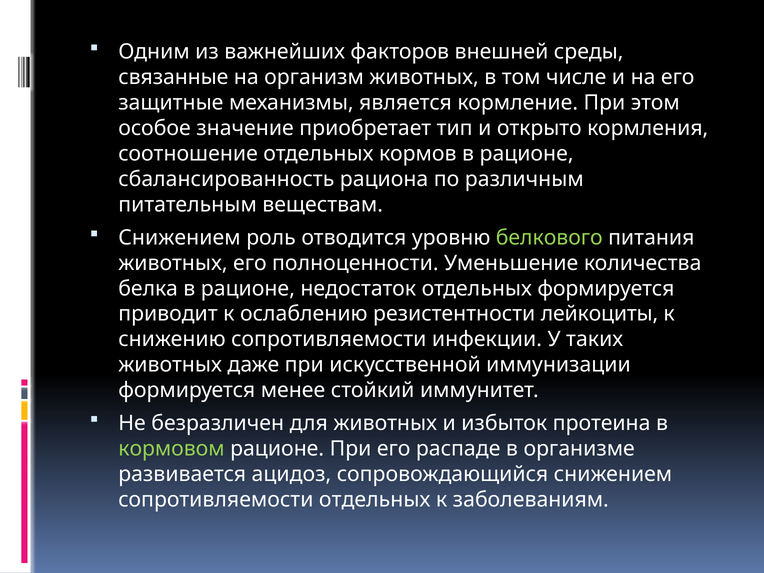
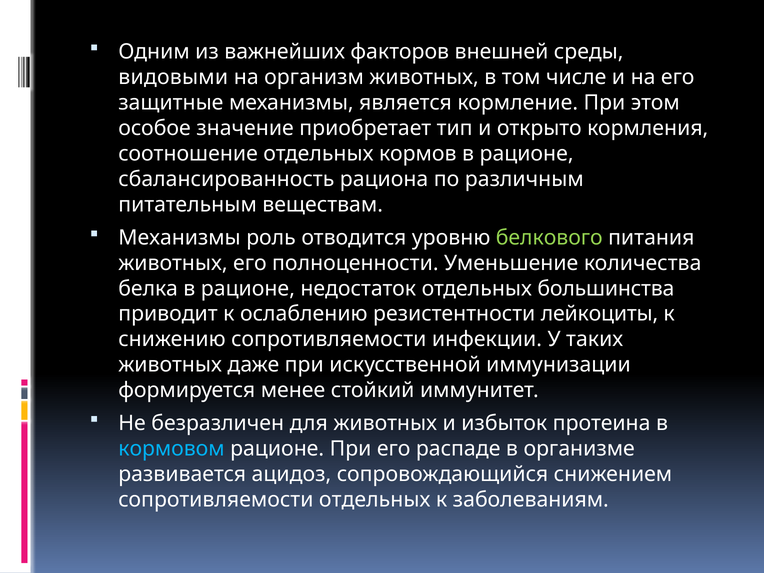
связанные: связанные -> видовыми (173, 77)
Снижением: Снижением -> Механизмы (180, 238)
отдельных формируется: формируется -> большинства (606, 289)
кормовом colour: light green -> light blue (171, 449)
